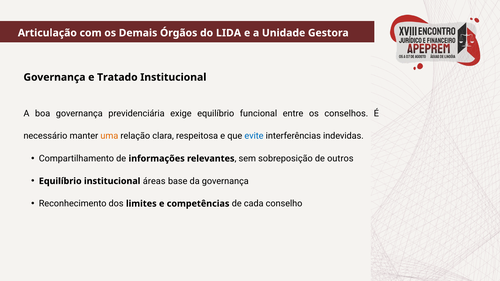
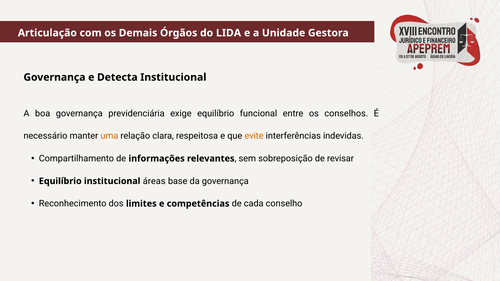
Tratado: Tratado -> Detecta (117, 77)
evite colour: blue -> orange (254, 136)
outros: outros -> revisar (340, 159)
